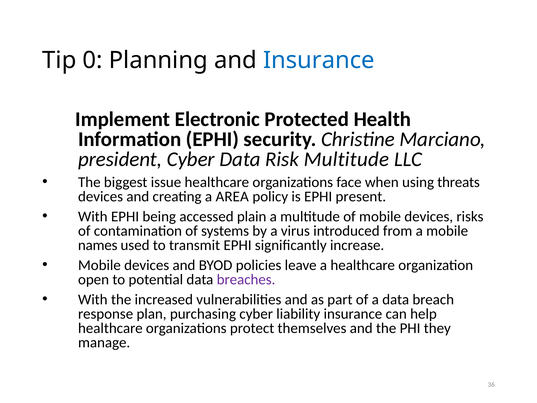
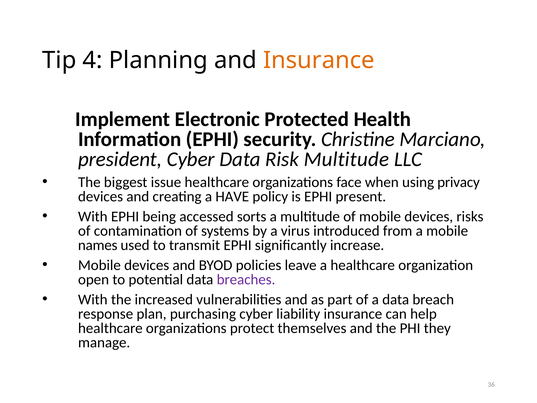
0: 0 -> 4 (93, 60)
Insurance colour: blue -> orange (319, 60)
threats: threats -> privacy (459, 182)
AREA: AREA -> HAVE (232, 197)
plain: plain -> sorts (252, 216)
